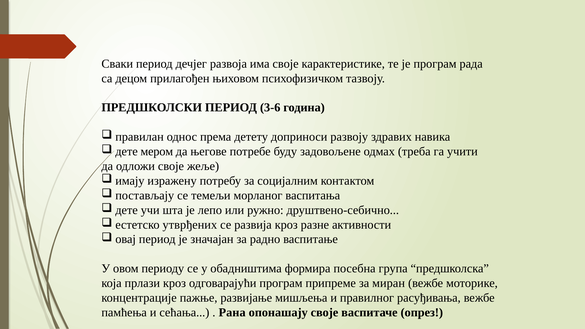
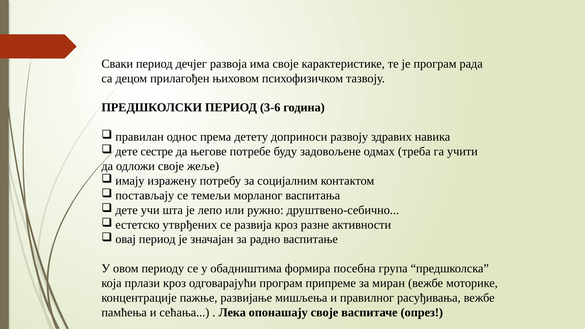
мером: мером -> сестре (157, 152)
Рана: Рана -> Лека (232, 312)
